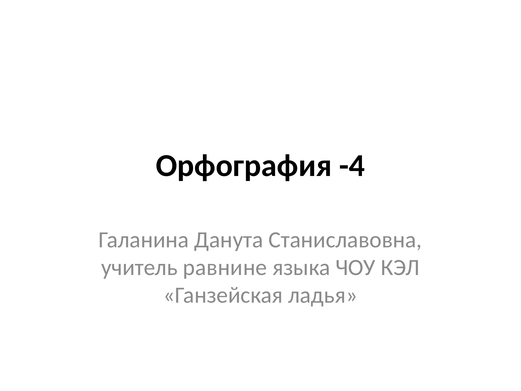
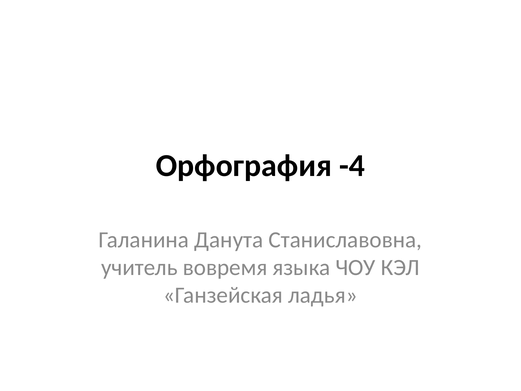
равнине: равнине -> вовремя (225, 267)
